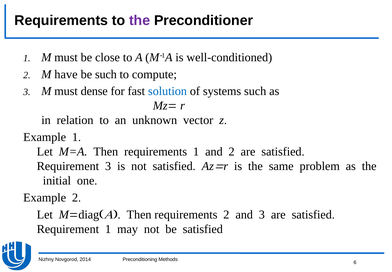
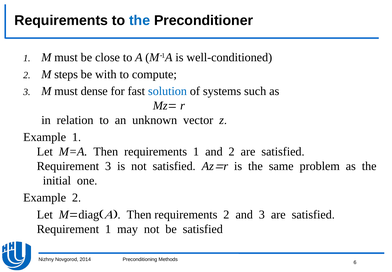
the colour: purple -> blue (140, 20)
have: have -> steps (66, 74)
be such: such -> with (106, 74)
